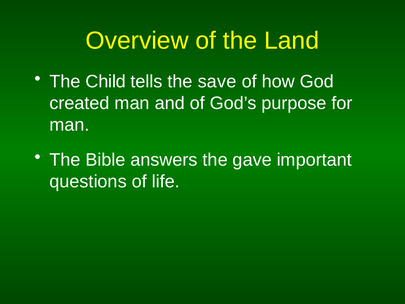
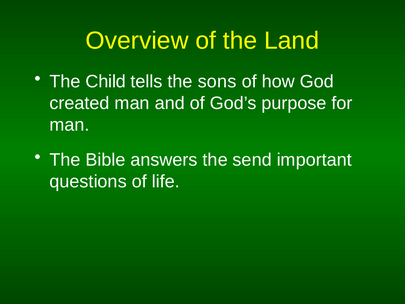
save: save -> sons (217, 82)
gave: gave -> send (252, 160)
